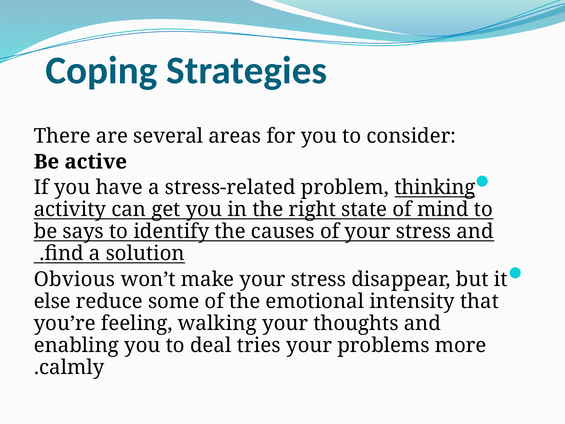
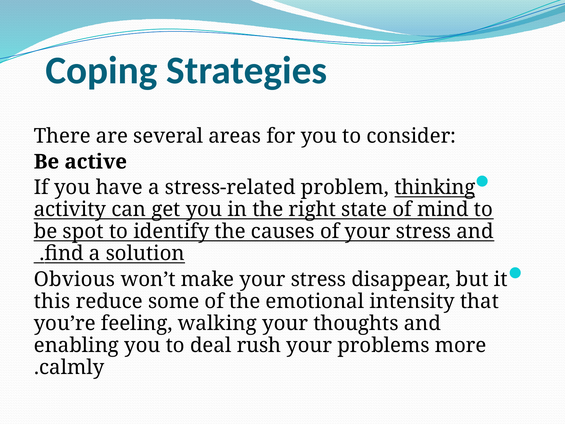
says: says -> spot (83, 231)
else: else -> this (52, 301)
tries: tries -> rush (259, 345)
